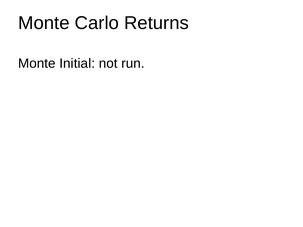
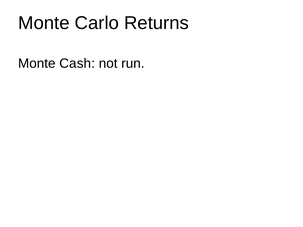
Initial: Initial -> Cash (77, 64)
